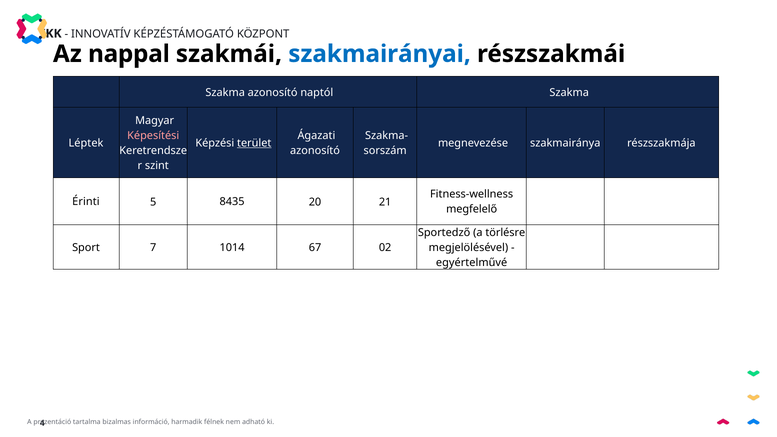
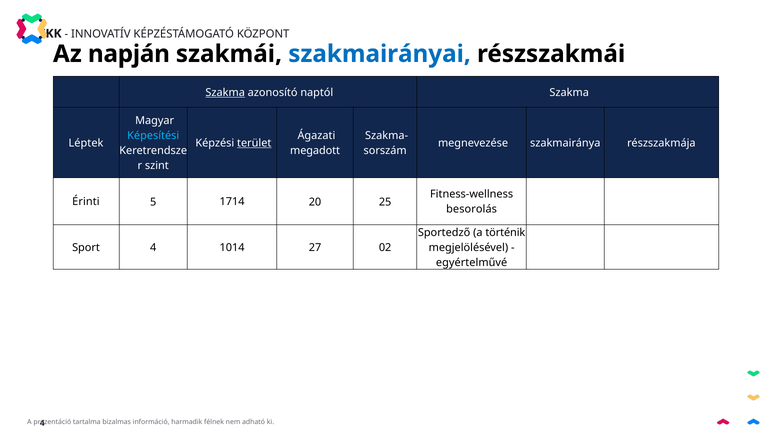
nappal: nappal -> napján (129, 54)
Szakma underline: none -> present (225, 92)
Képesítési colour: pink -> light blue (153, 136)
azonosító: azonosító -> megadott (315, 151)
8435: 8435 -> 1714 (232, 202)
21: 21 -> 25 (385, 202)
megfelelő: megfelelő -> besorolás (472, 209)
törlésre: törlésre -> történik (505, 233)
Sport 7: 7 -> 4 (153, 248)
67: 67 -> 27 (315, 248)
